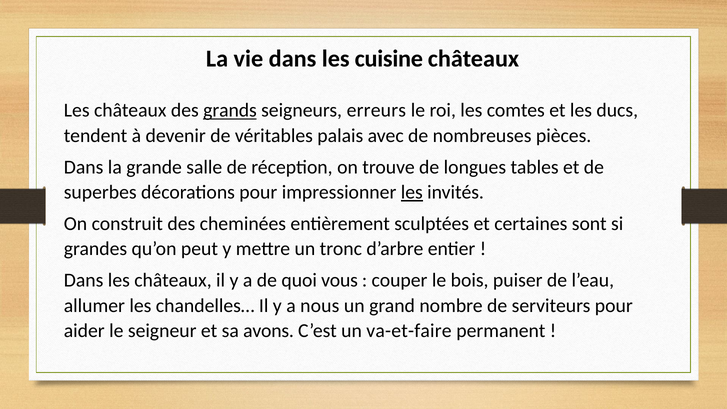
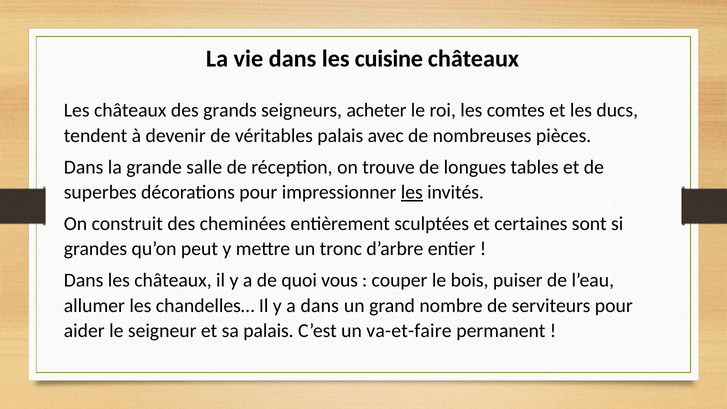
grands underline: present -> none (230, 110)
erreurs: erreurs -> acheter (377, 110)
a nous: nous -> dans (320, 305)
sa avons: avons -> palais (268, 331)
